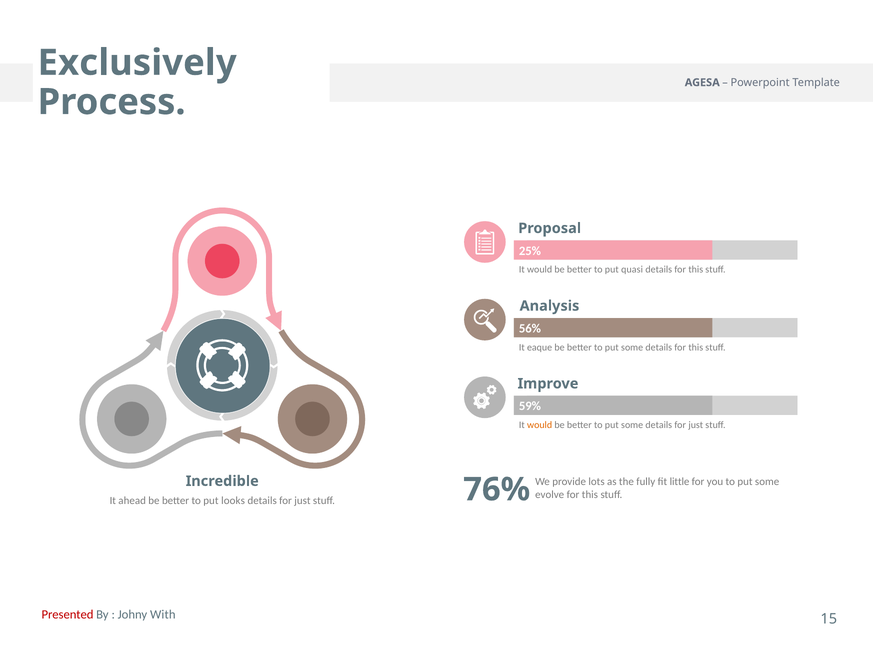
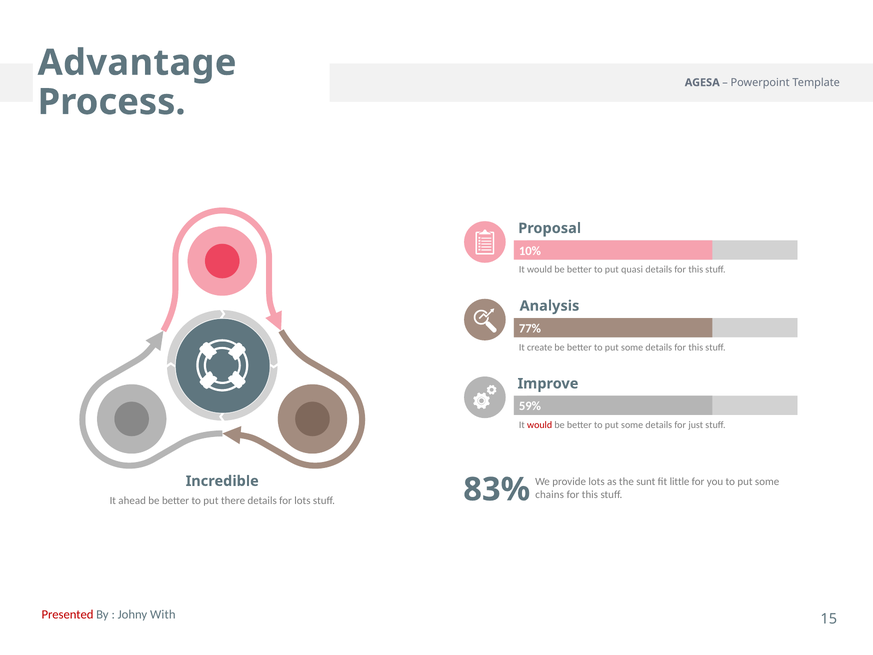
Exclusively: Exclusively -> Advantage (137, 63)
25%: 25% -> 10% (530, 251)
56%: 56% -> 77% (530, 328)
eaque: eaque -> create (540, 347)
would colour: orange -> red (540, 425)
fully: fully -> sunt (646, 481)
76%: 76% -> 83% (497, 489)
evolve: evolve -> chains (550, 494)
looks: looks -> there (233, 500)
just: just -> lots (302, 500)
